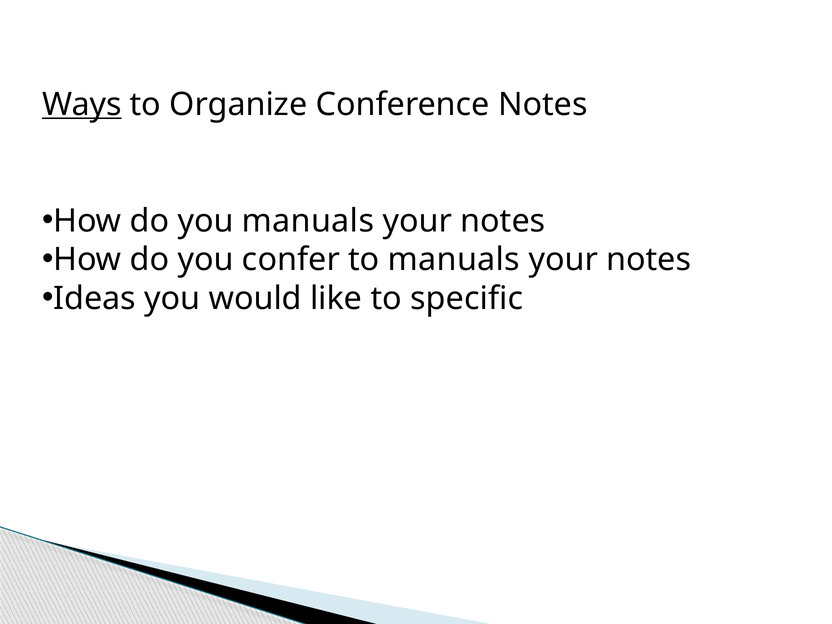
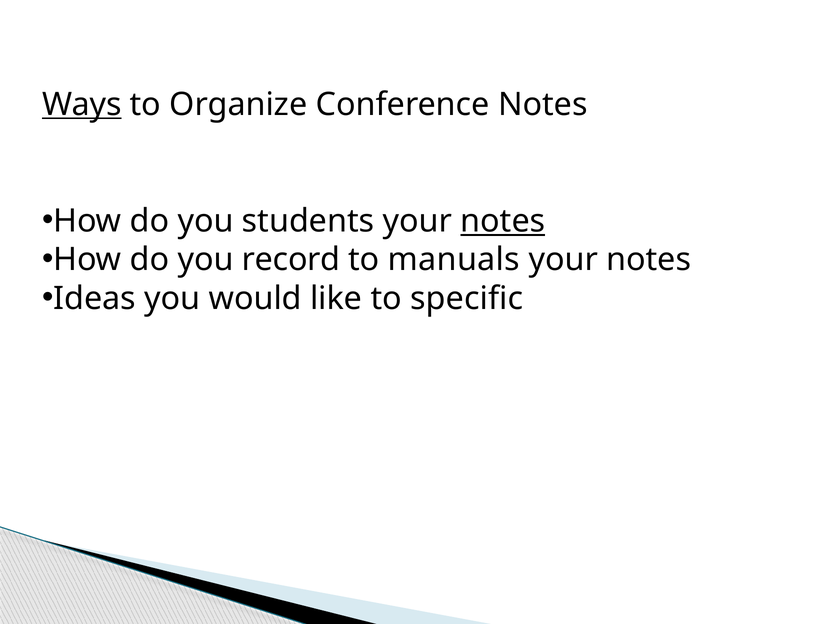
you manuals: manuals -> students (308, 221)
notes underline: none -> present (503, 221)
confer: confer -> record (291, 260)
